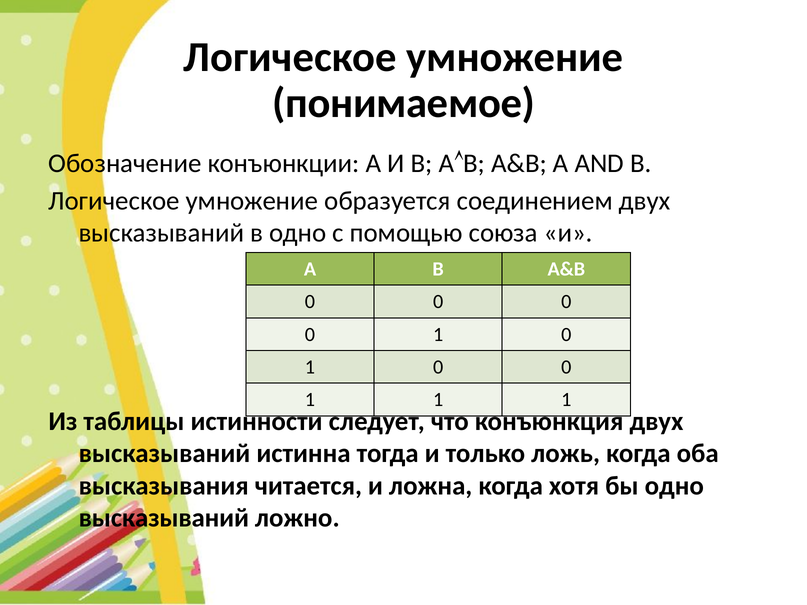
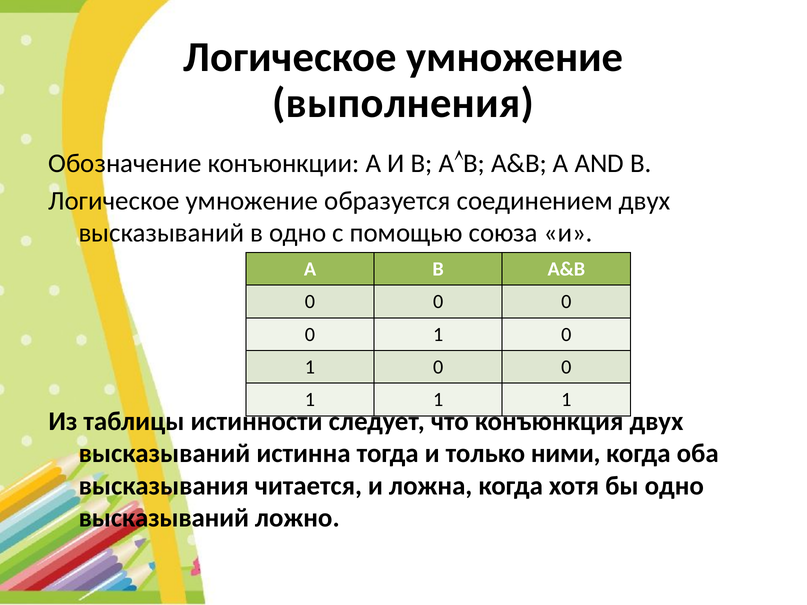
понимаемое: понимаемое -> выполнения (403, 103)
ложь: ложь -> ними (566, 454)
